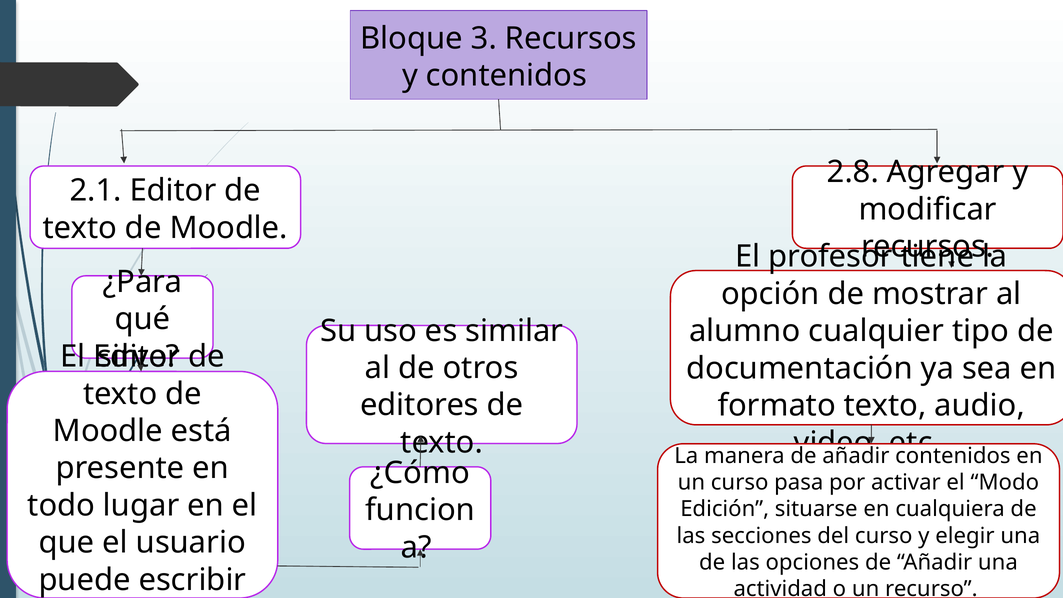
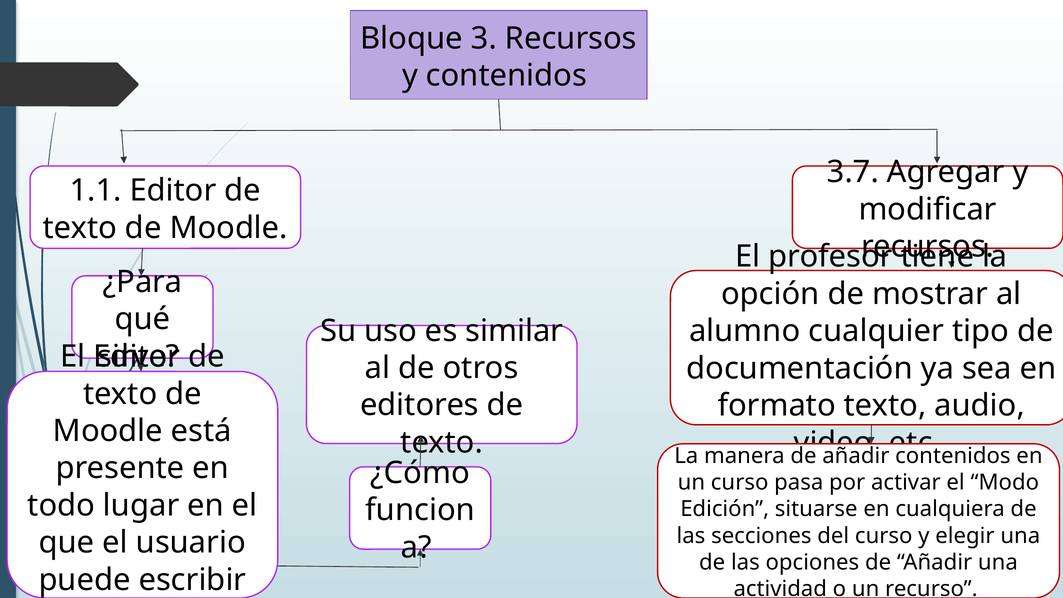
2.8: 2.8 -> 3.7 (853, 172)
2.1: 2.1 -> 1.1 (96, 191)
